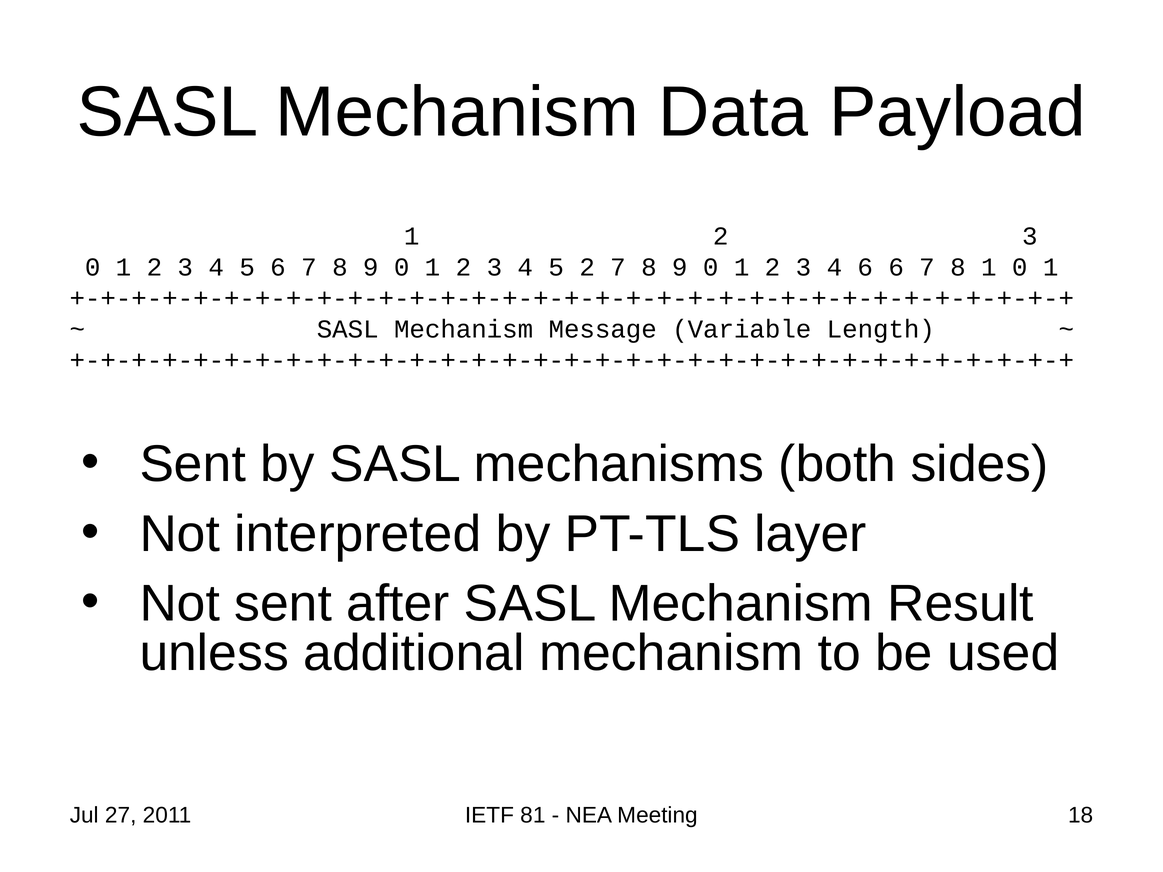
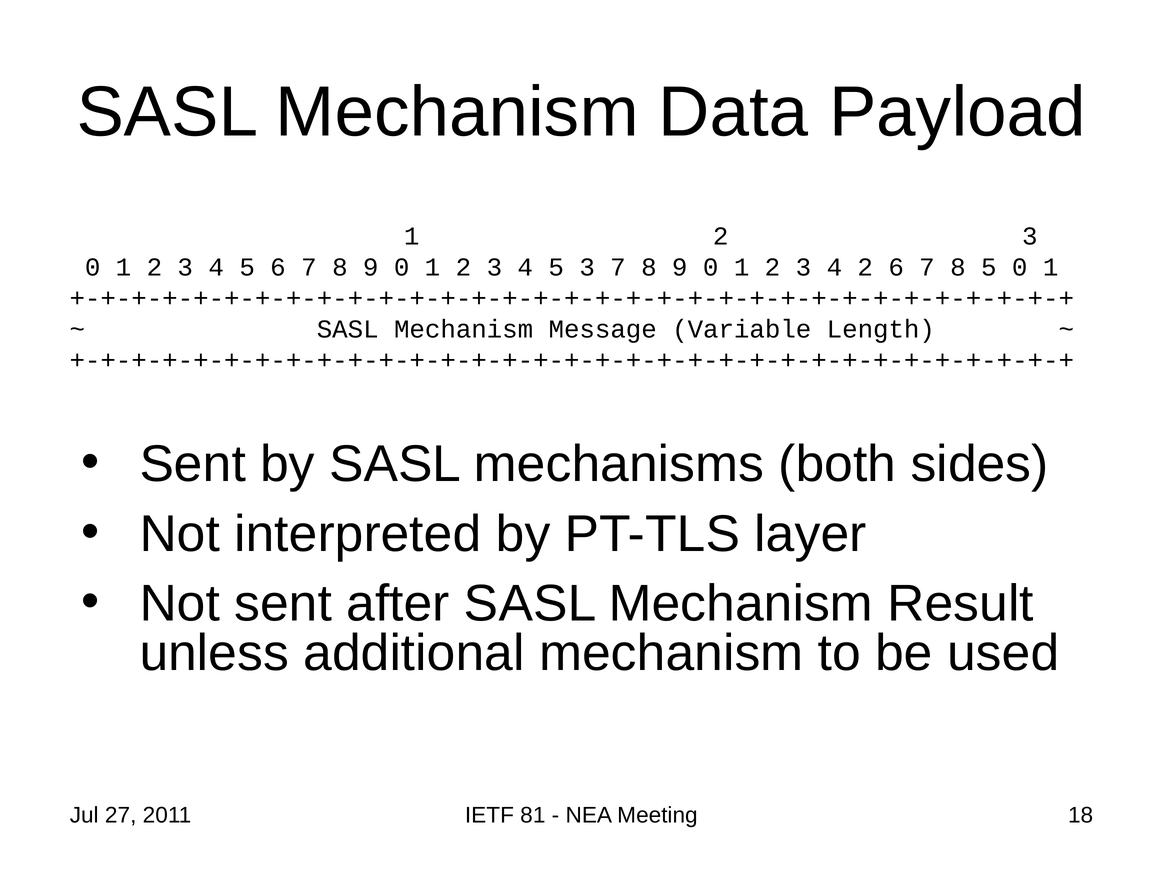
5 2: 2 -> 3 (587, 267)
4 6: 6 -> 2 (865, 267)
8 1: 1 -> 5 (989, 267)
